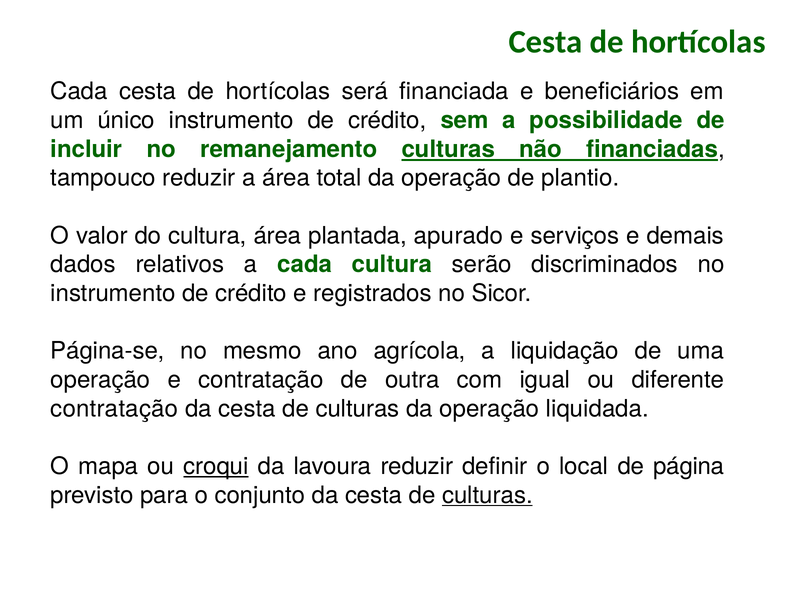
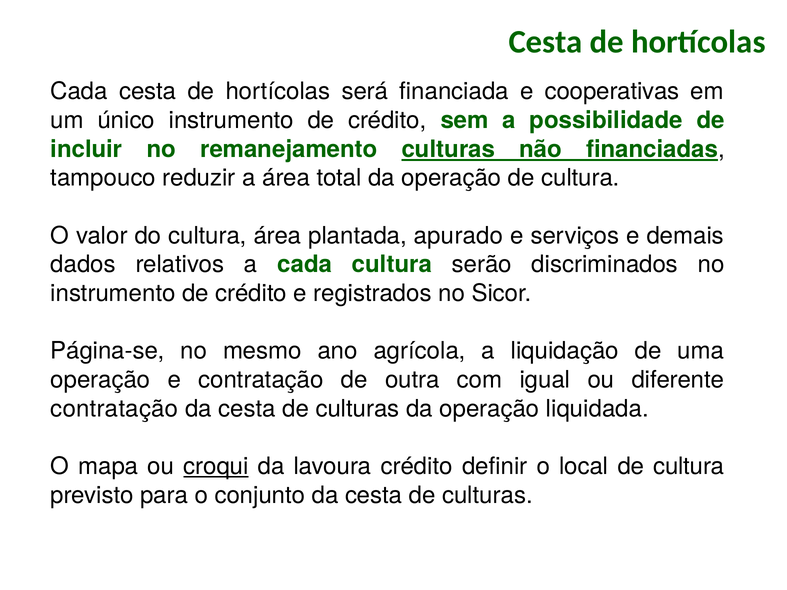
beneficiários: beneficiários -> cooperativas (612, 92)
operação de plantio: plantio -> cultura (580, 178)
lavoura reduzir: reduzir -> crédito (417, 467)
local de página: página -> cultura (689, 467)
culturas underline: present -> none (487, 495)
